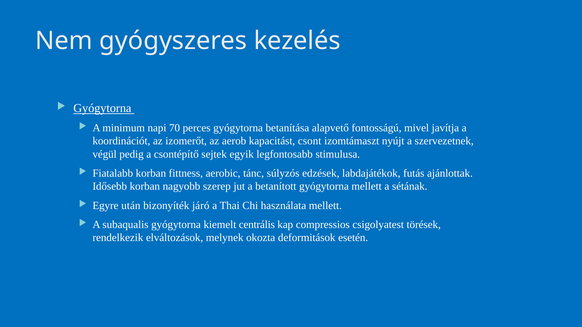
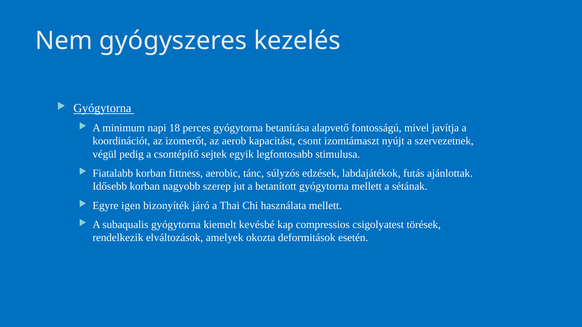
70: 70 -> 18 (175, 128)
után: után -> igen (131, 206)
centrális: centrális -> kevésbé (257, 225)
melynek: melynek -> amelyek (225, 238)
